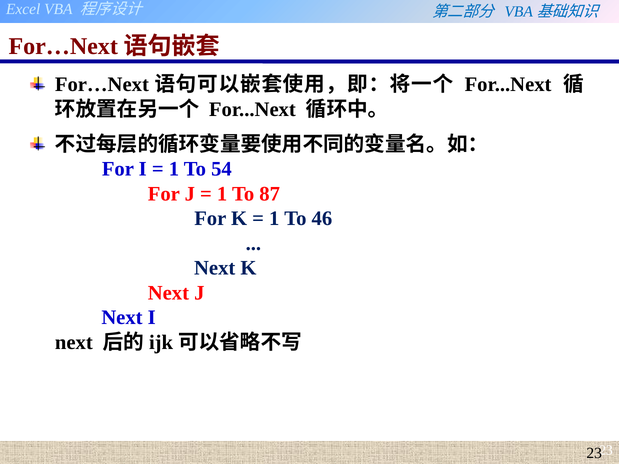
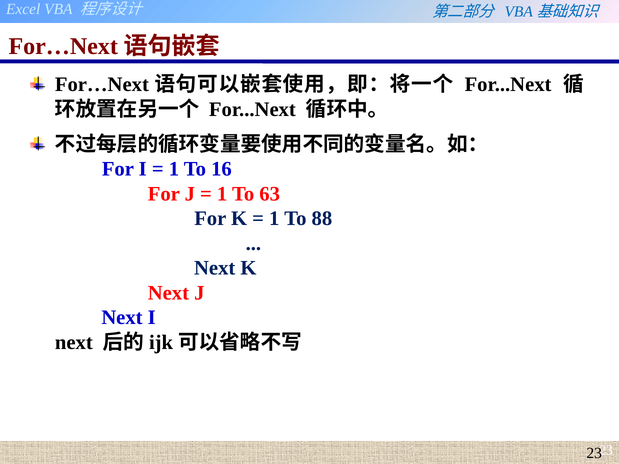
54: 54 -> 16 (221, 169)
87: 87 -> 63 (270, 194)
46: 46 -> 88 (322, 219)
